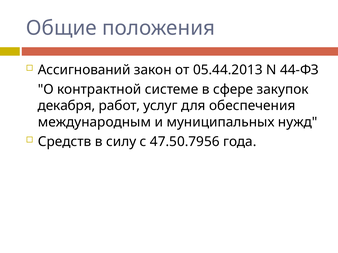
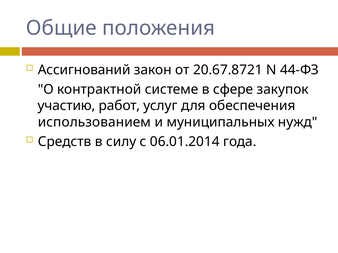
05.44.2013: 05.44.2013 -> 20.67.8721 (228, 70)
декабря: декабря -> участию (66, 106)
международным: международным -> использованием (94, 122)
47.50.7956: 47.50.7956 -> 06.01.2014 (185, 142)
